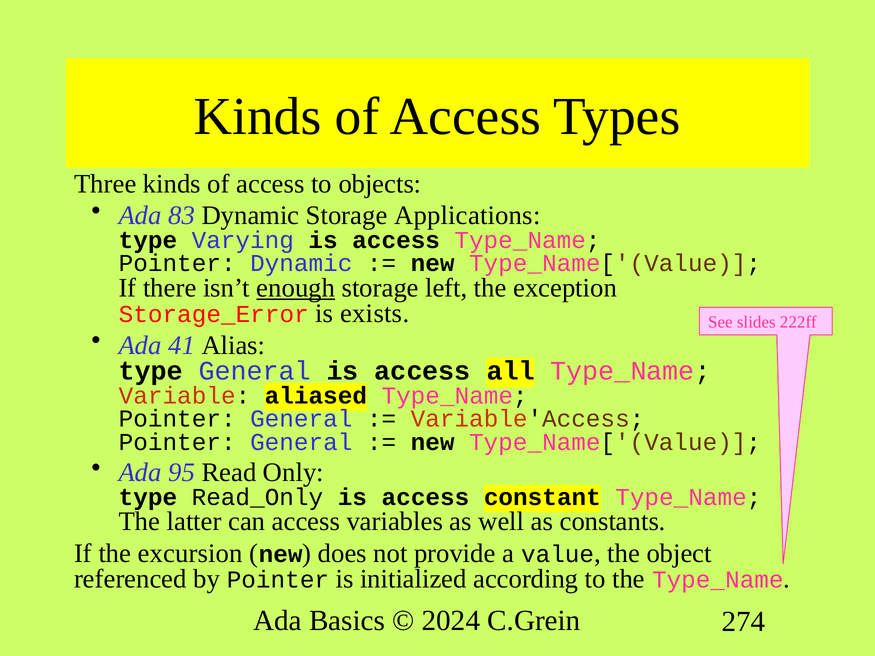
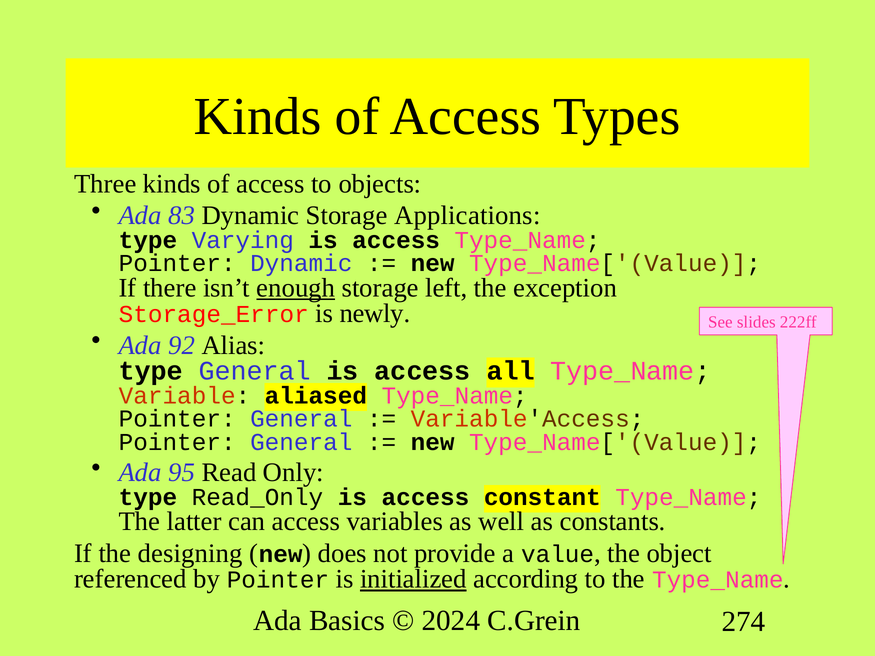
exists: exists -> newly (375, 314)
41: 41 -> 92 (182, 345)
excursion: excursion -> designing (190, 554)
initialized underline: none -> present (413, 579)
